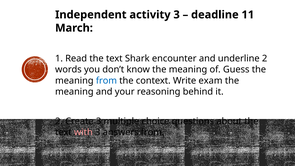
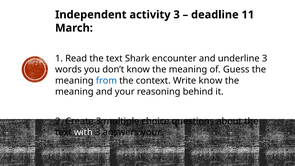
underline 2: 2 -> 3 (265, 58)
Write exam: exam -> know (210, 81)
with colour: pink -> white (83, 132)
answers from: from -> your (152, 132)
